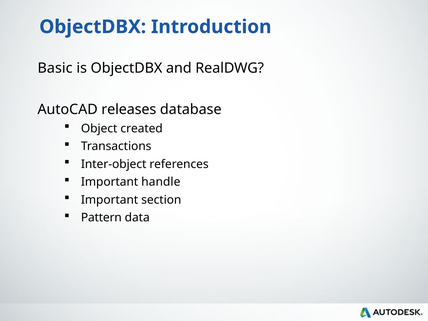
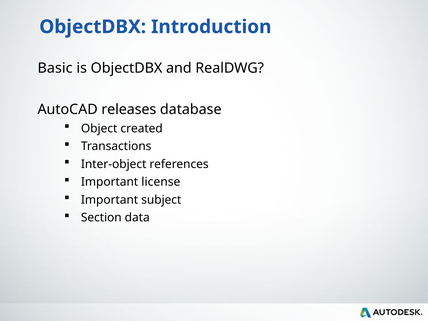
handle: handle -> license (161, 182)
section: section -> subject (161, 200)
Pattern: Pattern -> Section (101, 218)
